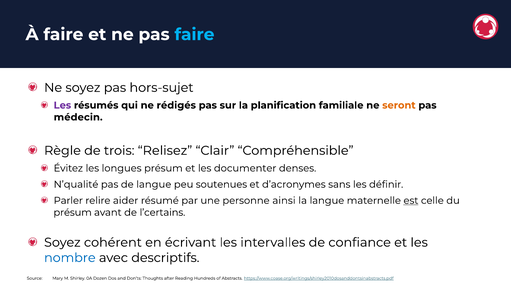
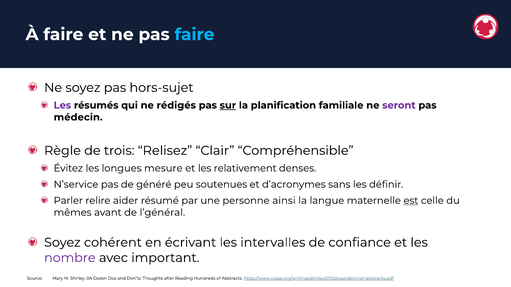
sur underline: none -> present (228, 105)
seront colour: orange -> purple (399, 105)
longues présum: présum -> mesure (163, 168)
documenter: documenter -> relativement (245, 168)
N’qualité: N’qualité -> N’service (76, 185)
de langue: langue -> généré (154, 185)
présum: présum -> mêmes (73, 213)
l’certains: l’certains -> l’général (162, 213)
nombre colour: blue -> purple (70, 258)
descriptifs: descriptifs -> important (165, 258)
